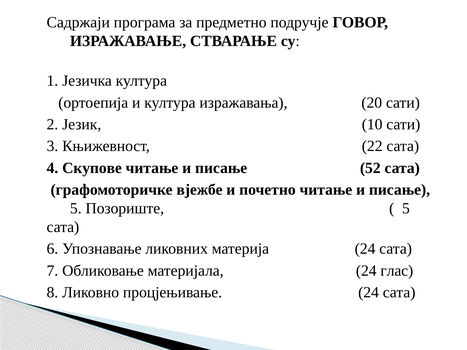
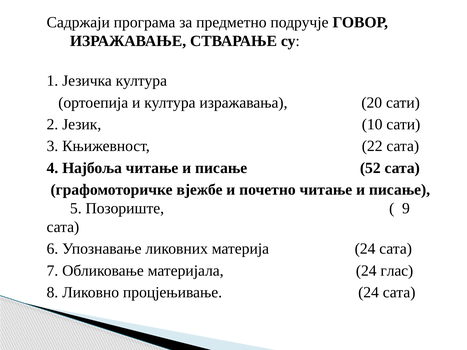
Скупове: Скупове -> Најбоља (92, 168)
5: 5 -> 9 (406, 208)
